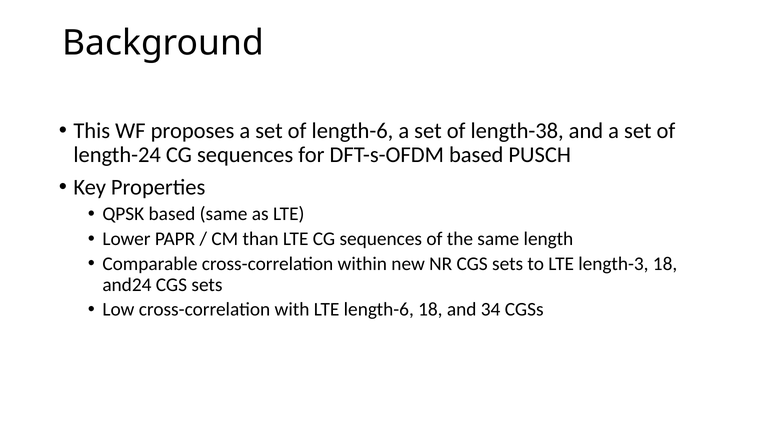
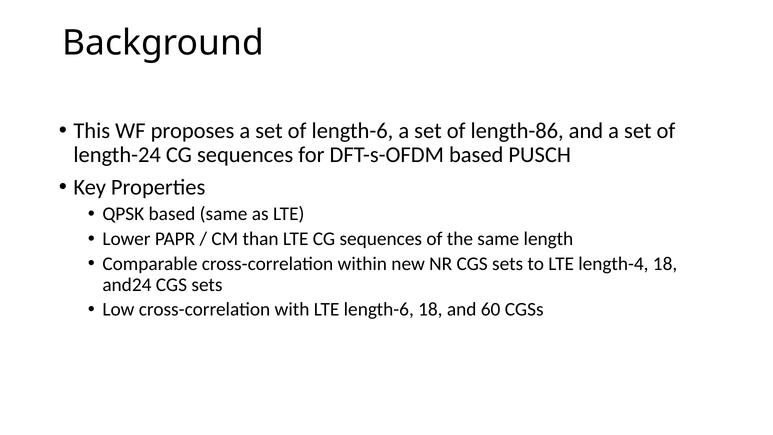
length-38: length-38 -> length-86 (517, 131)
length-3: length-3 -> length-4 (613, 264)
34: 34 -> 60 (491, 309)
